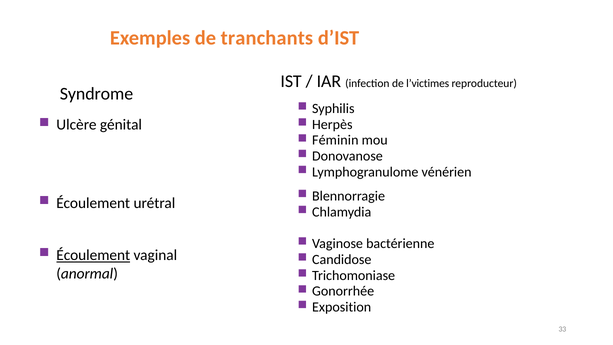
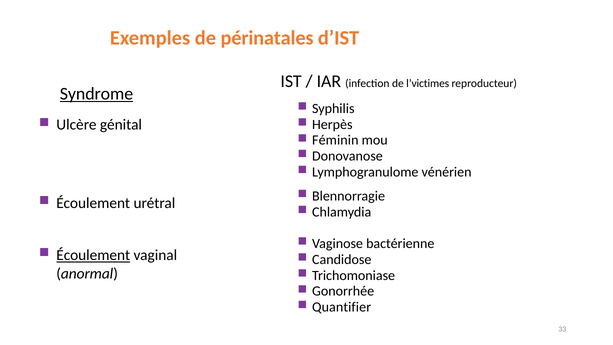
tranchants: tranchants -> périnatales (267, 38)
Syndrome underline: none -> present (97, 94)
Exposition: Exposition -> Quantifier (342, 307)
